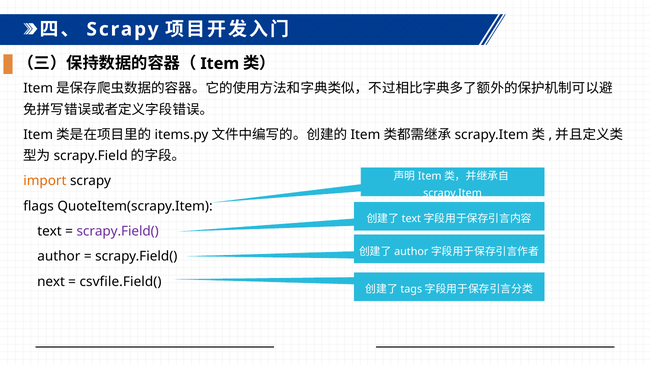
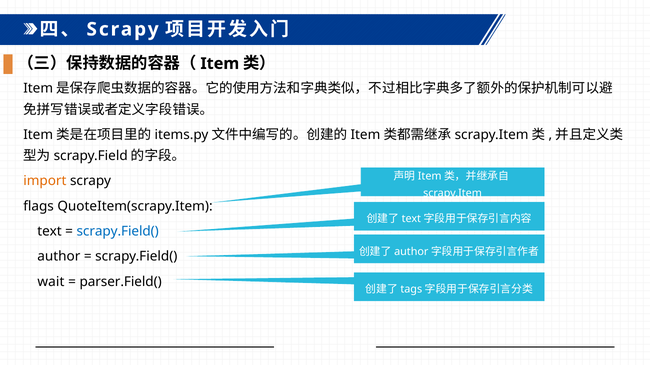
scrapy.Field( colour: purple -> blue (118, 232)
next: next -> wait (51, 282)
csvfile.Field(: csvfile.Field( -> parser.Field( (121, 282)
